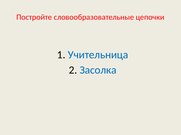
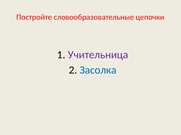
Учительница colour: blue -> purple (98, 55)
